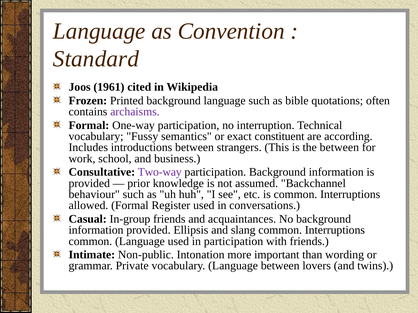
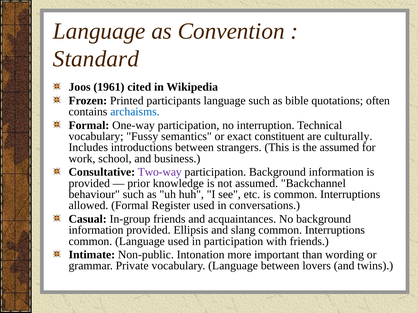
Printed background: background -> participants (174, 101)
archaisms colour: purple -> blue (135, 112)
according: according -> culturally (348, 137)
the between: between -> assumed (339, 148)
